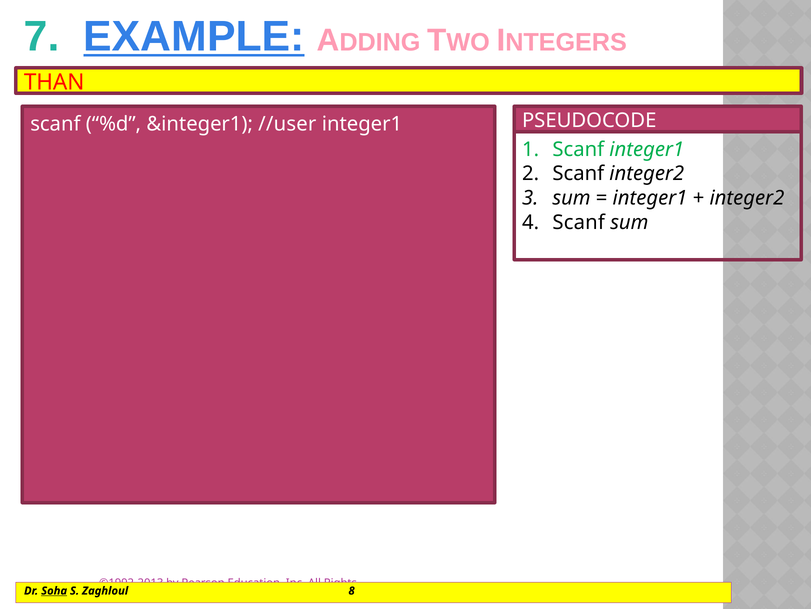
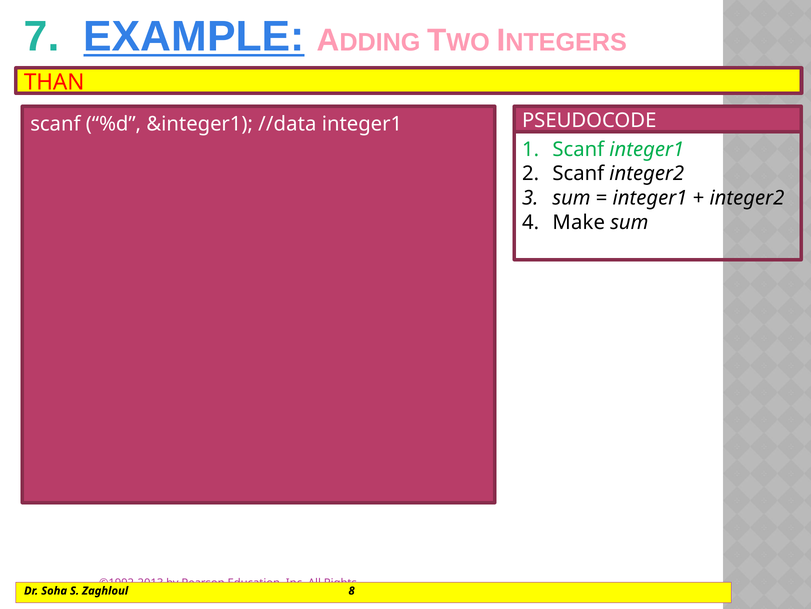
//user: //user -> //data (287, 124)
Scanf: Scanf -> Make (579, 222)
Soha underline: present -> none (54, 590)
